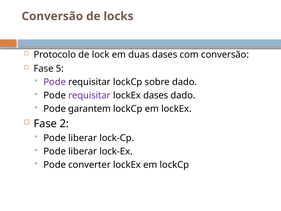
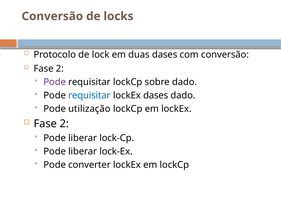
5: 5 -> 2 (60, 68)
requisitar colour: purple -> blue (89, 95)
garantem: garantem -> utilização (89, 109)
